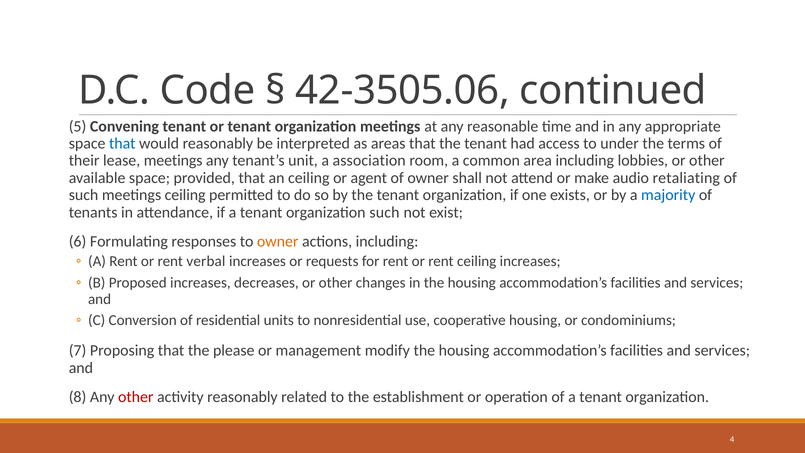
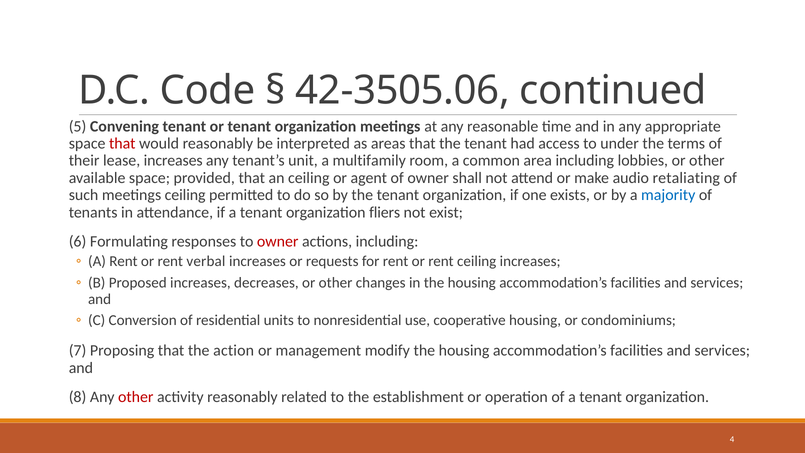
that colour: blue -> red (122, 143)
lease meetings: meetings -> increases (173, 161)
association: association -> multifamily (369, 161)
organization such: such -> fliers (385, 212)
owner colour: orange -> red (278, 241)
please: please -> action (234, 351)
